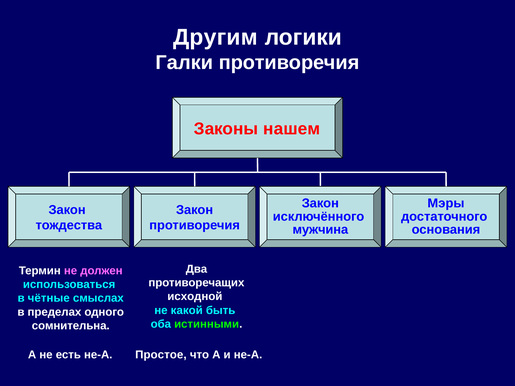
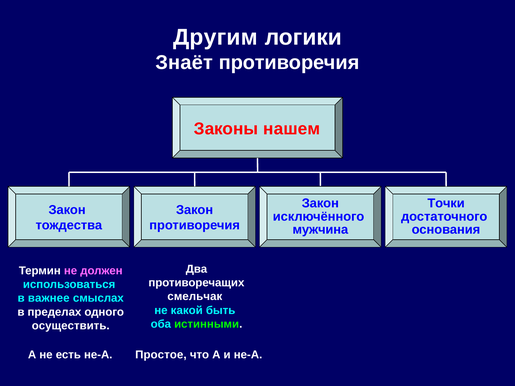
Галки: Галки -> Знаёт (184, 63)
Мэры: Мэры -> Точки (446, 203)
исходной: исходной -> смельчак (195, 297)
чётные: чётные -> важнее (49, 298)
сомнительна: сомнительна -> осуществить (71, 326)
